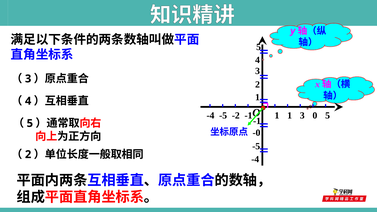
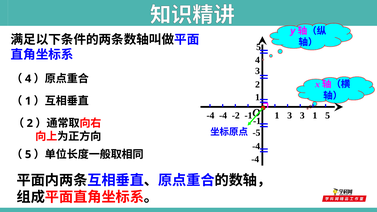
3: 3 -> 4 (28, 79)
4: 4 -> 1 (28, 101)
1 1: 1 -> 3 (290, 115)
0: 0 -> 1 (315, 115)
-4 -5: -5 -> -4 (223, 115)
5: 5 -> 2 (30, 123)
-0: -0 -> -5 (256, 133)
-5: -5 -> -4 (256, 146)
2: 2 -> 5 (28, 154)
